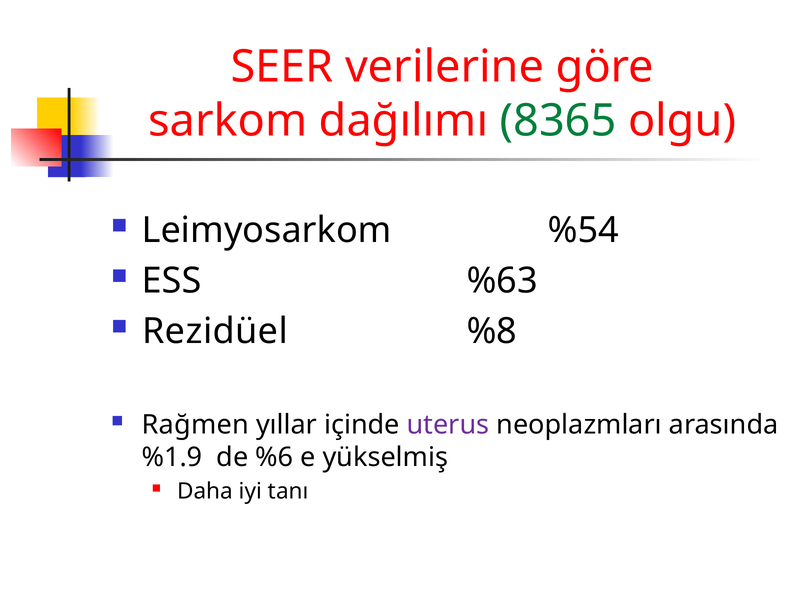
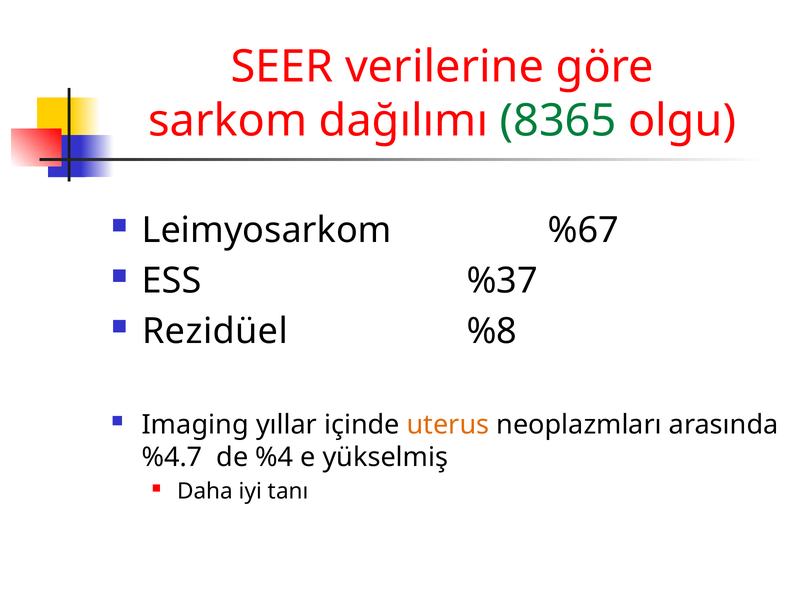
%54: %54 -> %67 (583, 230)
%63: %63 -> %37 (502, 281)
Rağmen: Rağmen -> Imaging (195, 425)
uterus colour: purple -> orange (448, 425)
%1.9: %1.9 -> %4.7 (172, 457)
%6: %6 -> %4 (274, 457)
